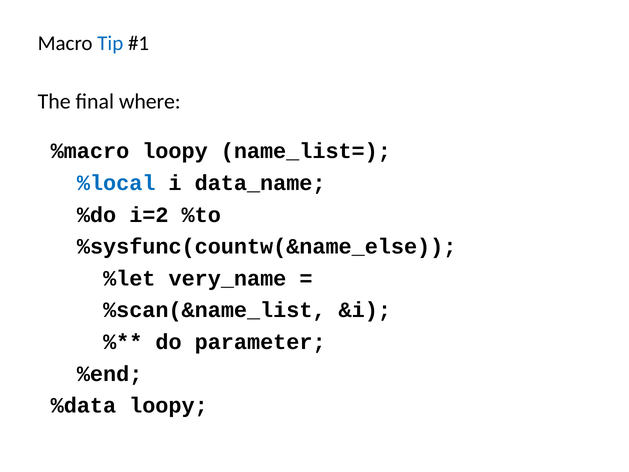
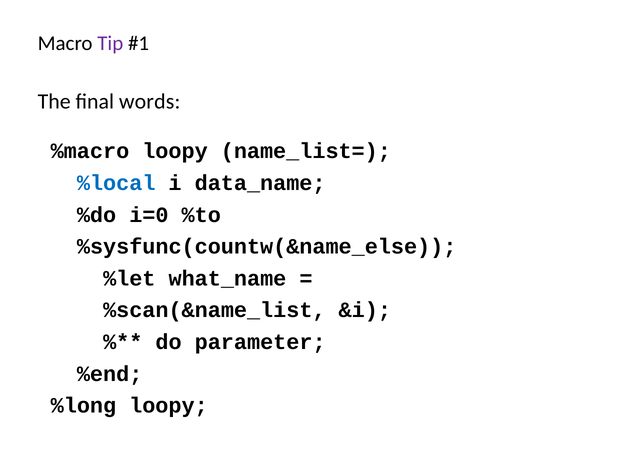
Tip colour: blue -> purple (110, 43)
where: where -> words (150, 102)
i=2: i=2 -> i=0 (149, 215)
very_name: very_name -> what_name (227, 278)
%data: %data -> %long (83, 405)
